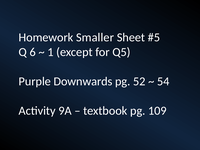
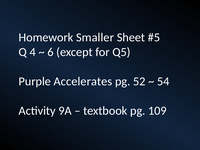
6: 6 -> 4 (33, 52)
1: 1 -> 6 (50, 52)
Downwards: Downwards -> Accelerates (83, 81)
